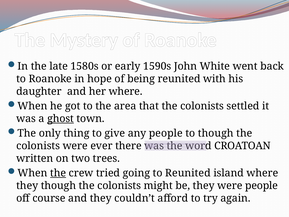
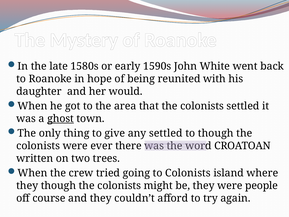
her where: where -> would (126, 91)
any people: people -> settled (166, 133)
the underline: present -> none (58, 173)
to Reunited: Reunited -> Colonists (188, 173)
